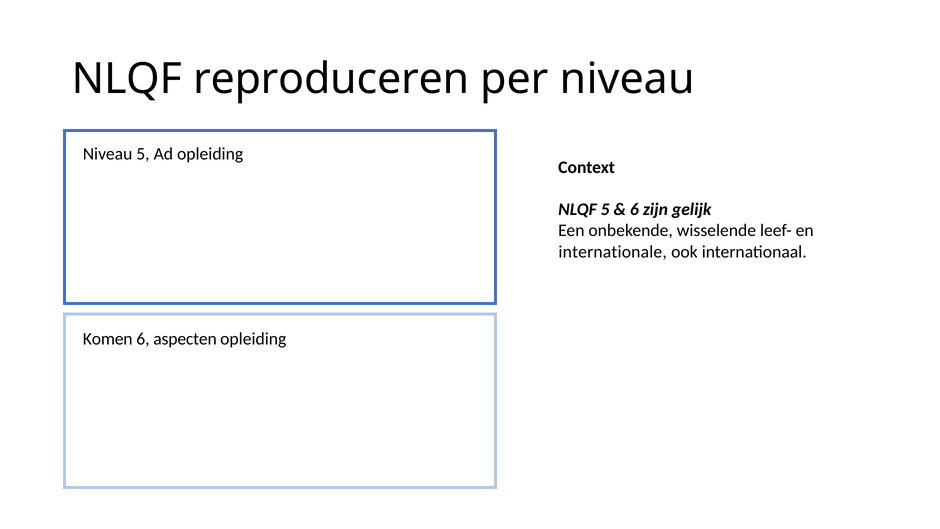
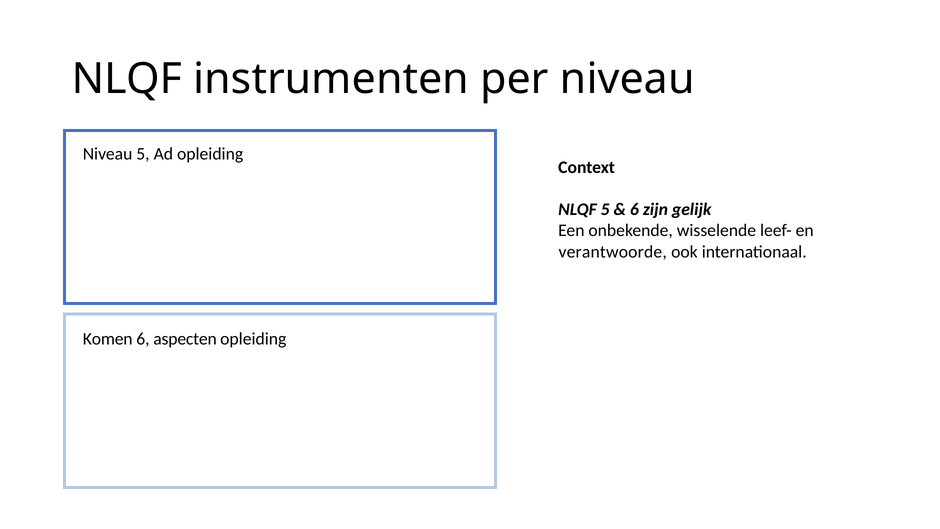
reproduceren: reproduceren -> instrumenten (331, 79)
internationale: internationale -> verantwoorde (613, 252)
